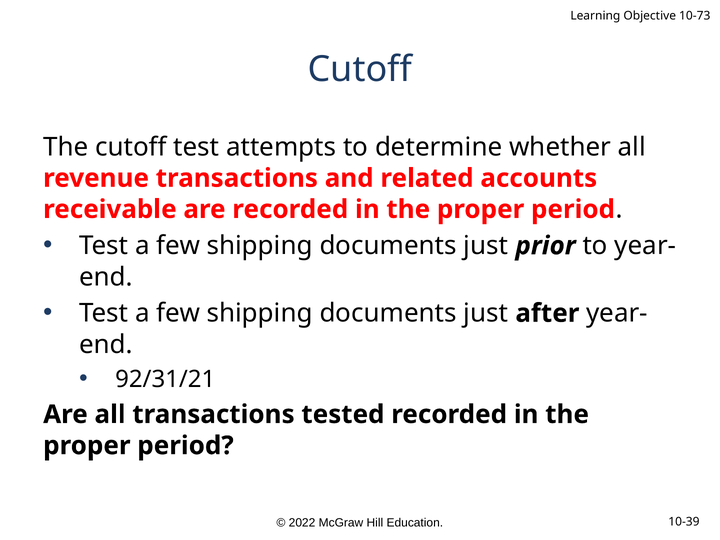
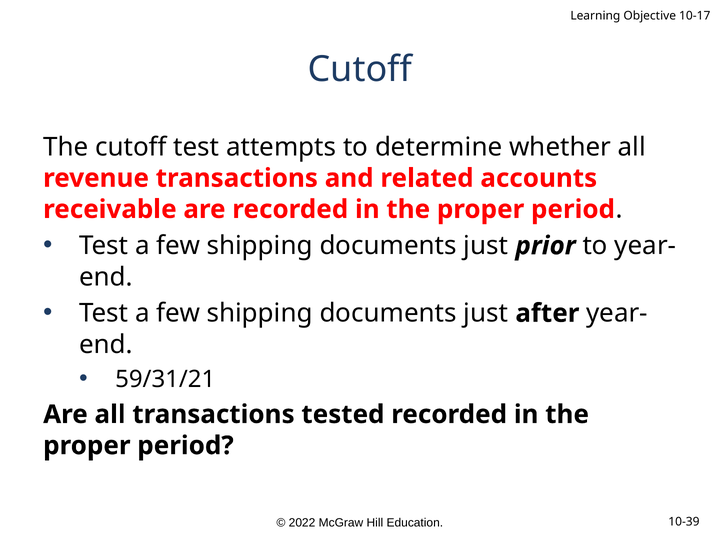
10-73: 10-73 -> 10-17 (695, 16)
92/31/21: 92/31/21 -> 59/31/21 (165, 379)
